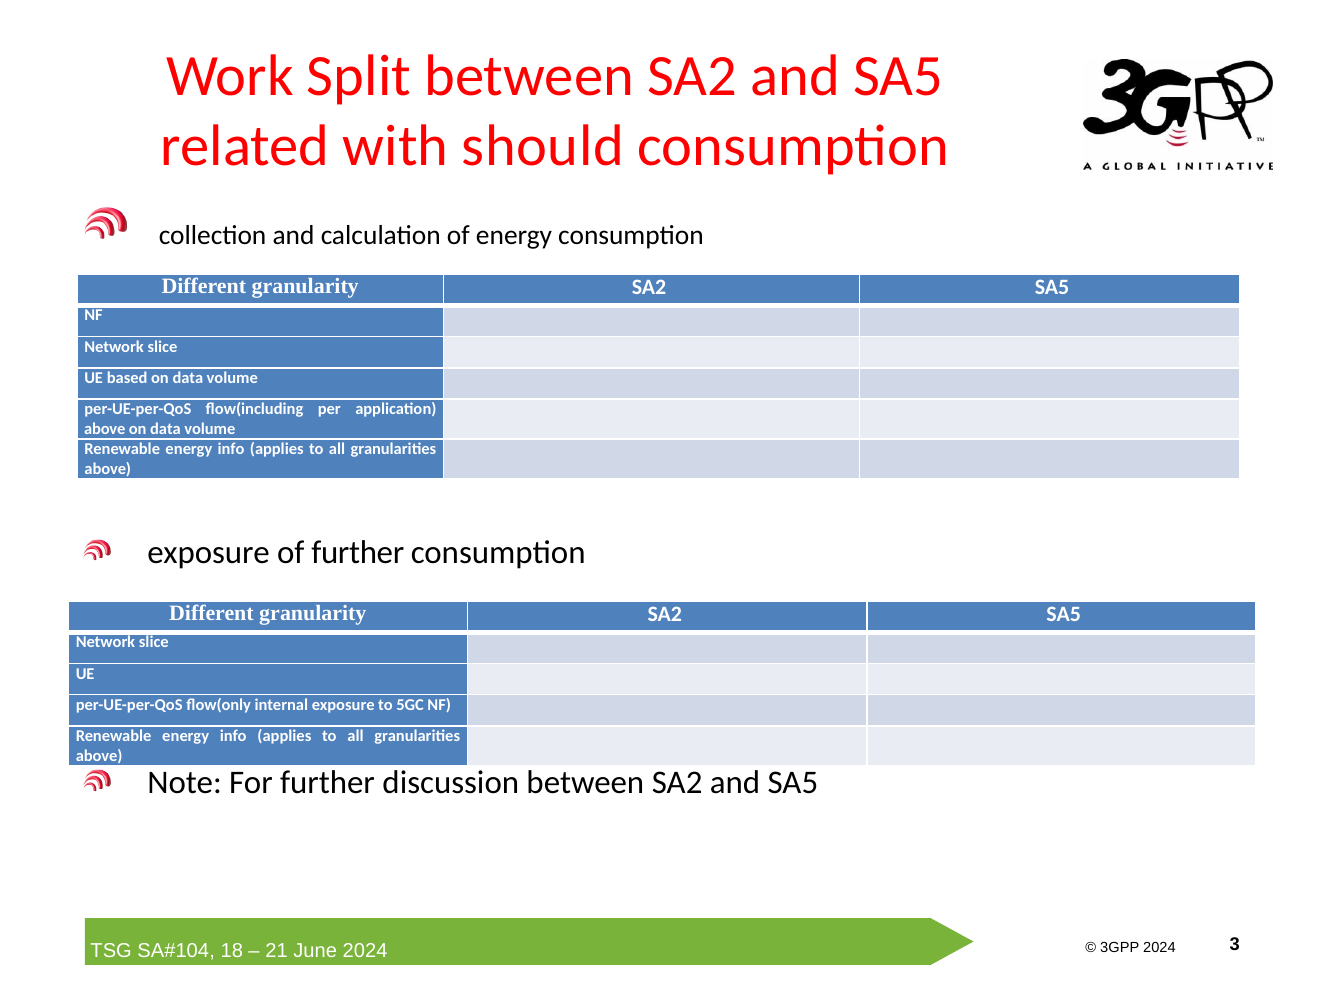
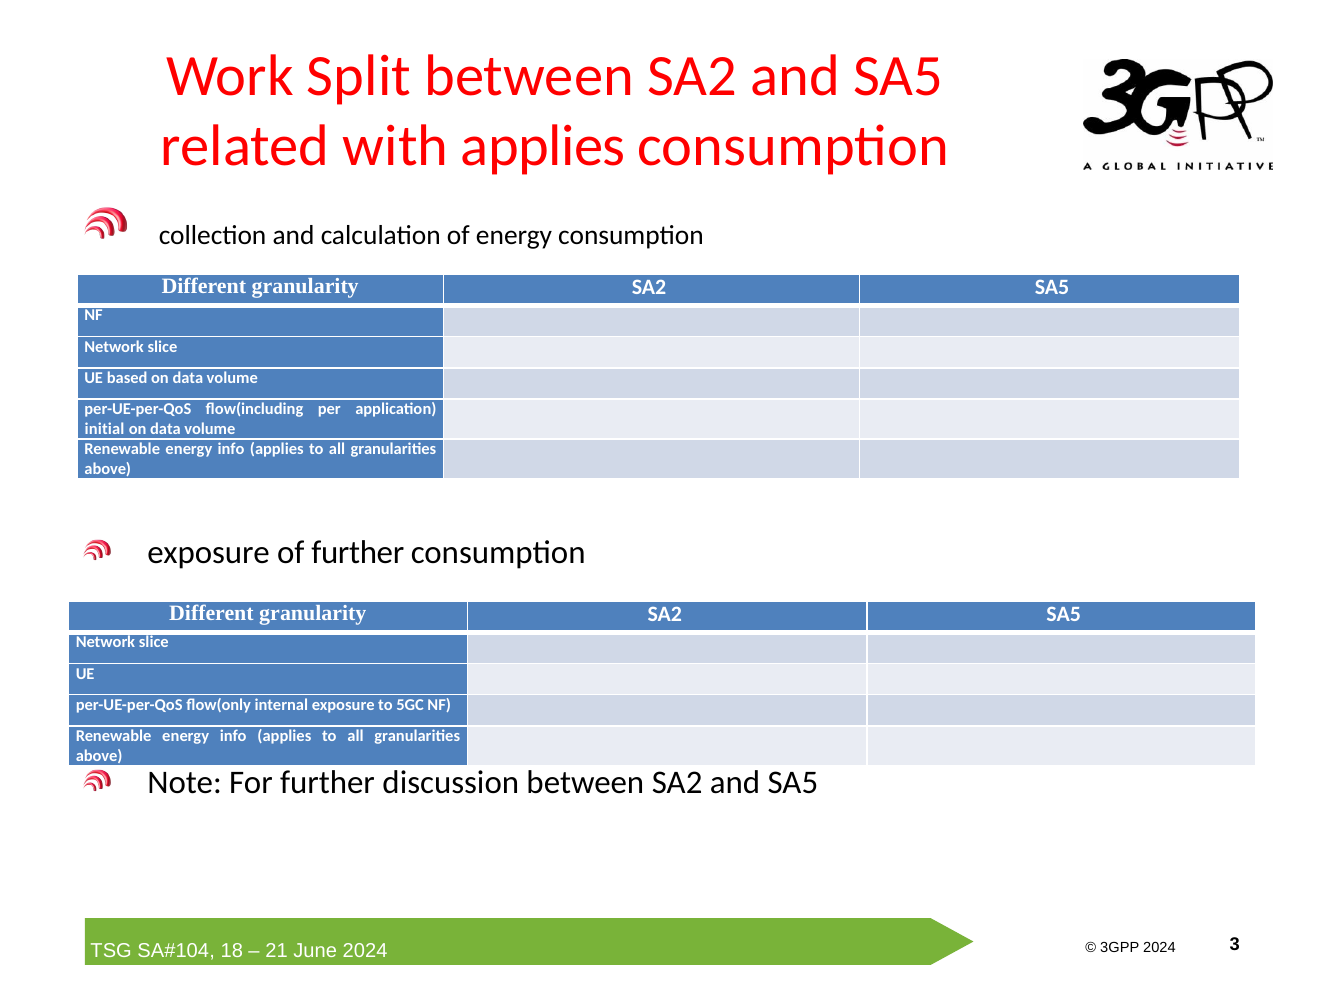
with should: should -> applies (543, 146)
above: above -> initial (105, 429)
